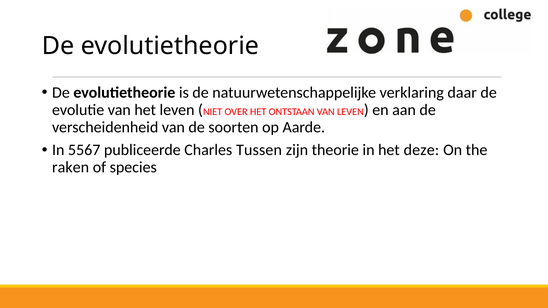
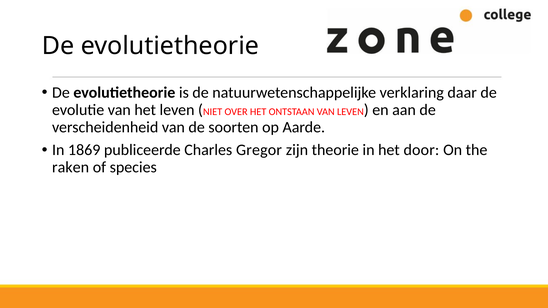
5567: 5567 -> 1869 (84, 150)
Tussen: Tussen -> Gregor (259, 150)
deze: deze -> door (421, 150)
